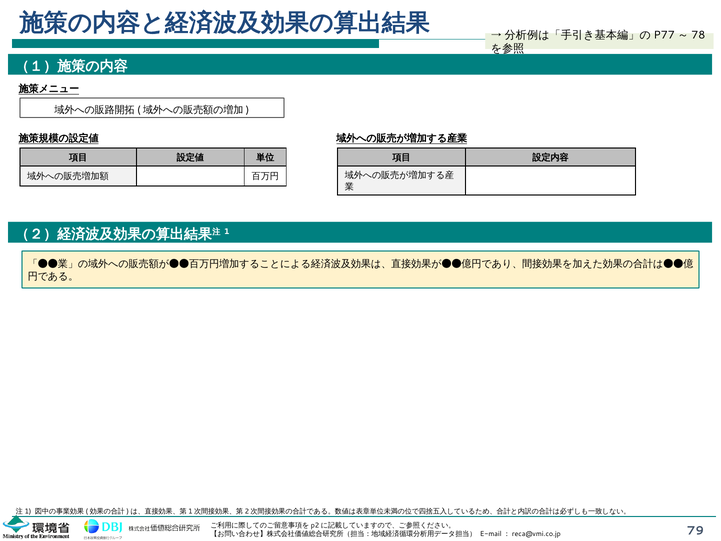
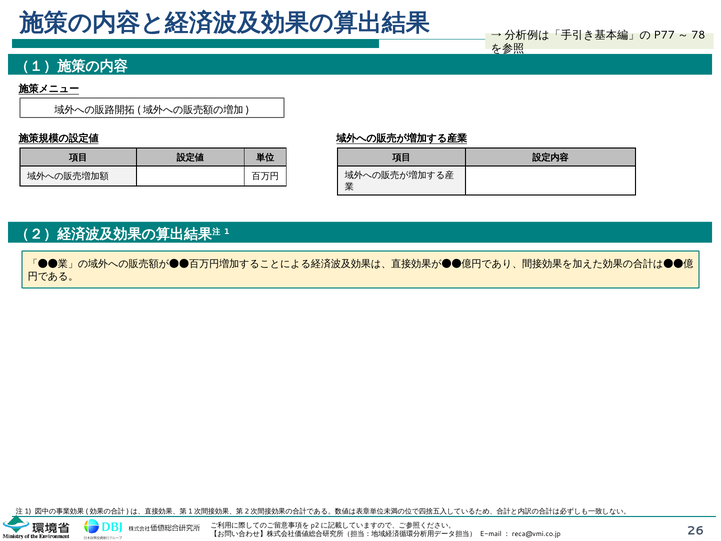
79: 79 -> 26 (695, 531)
